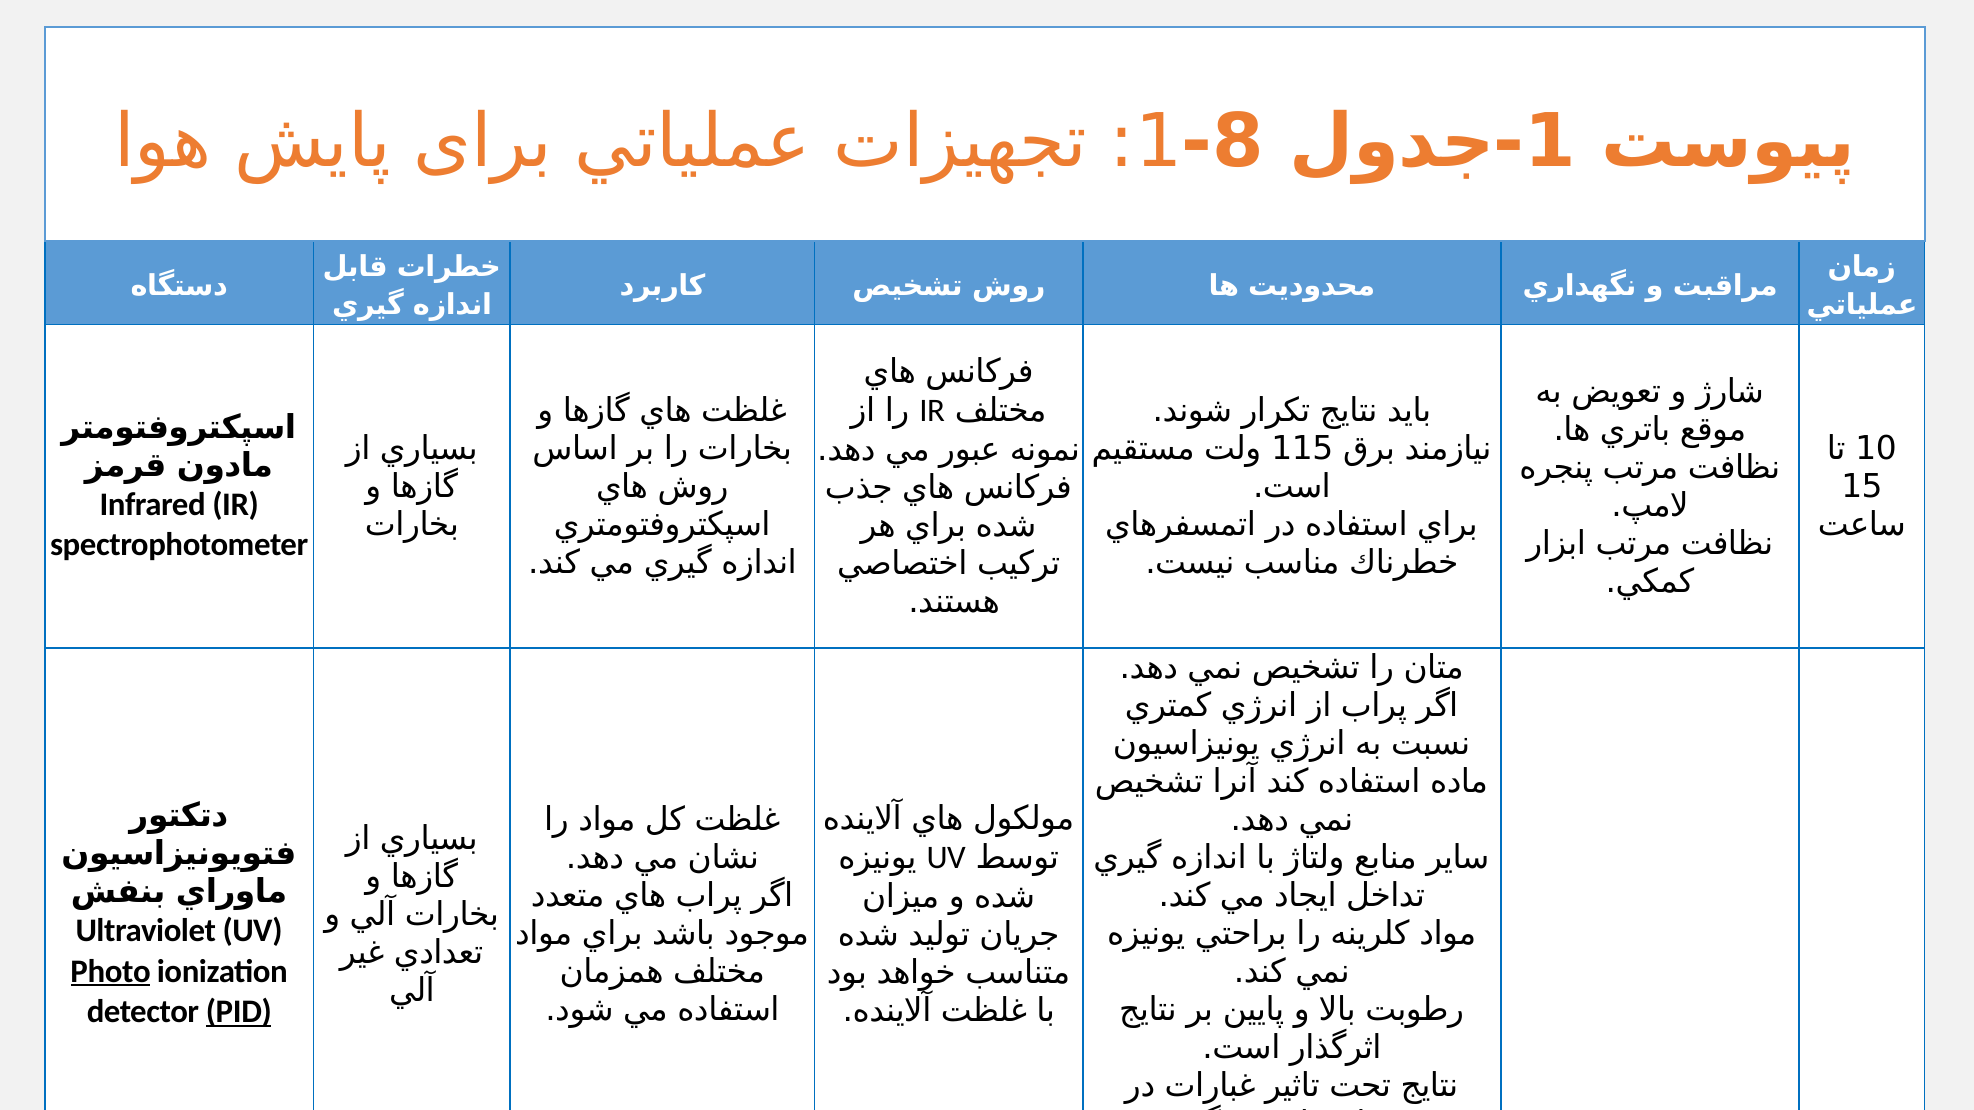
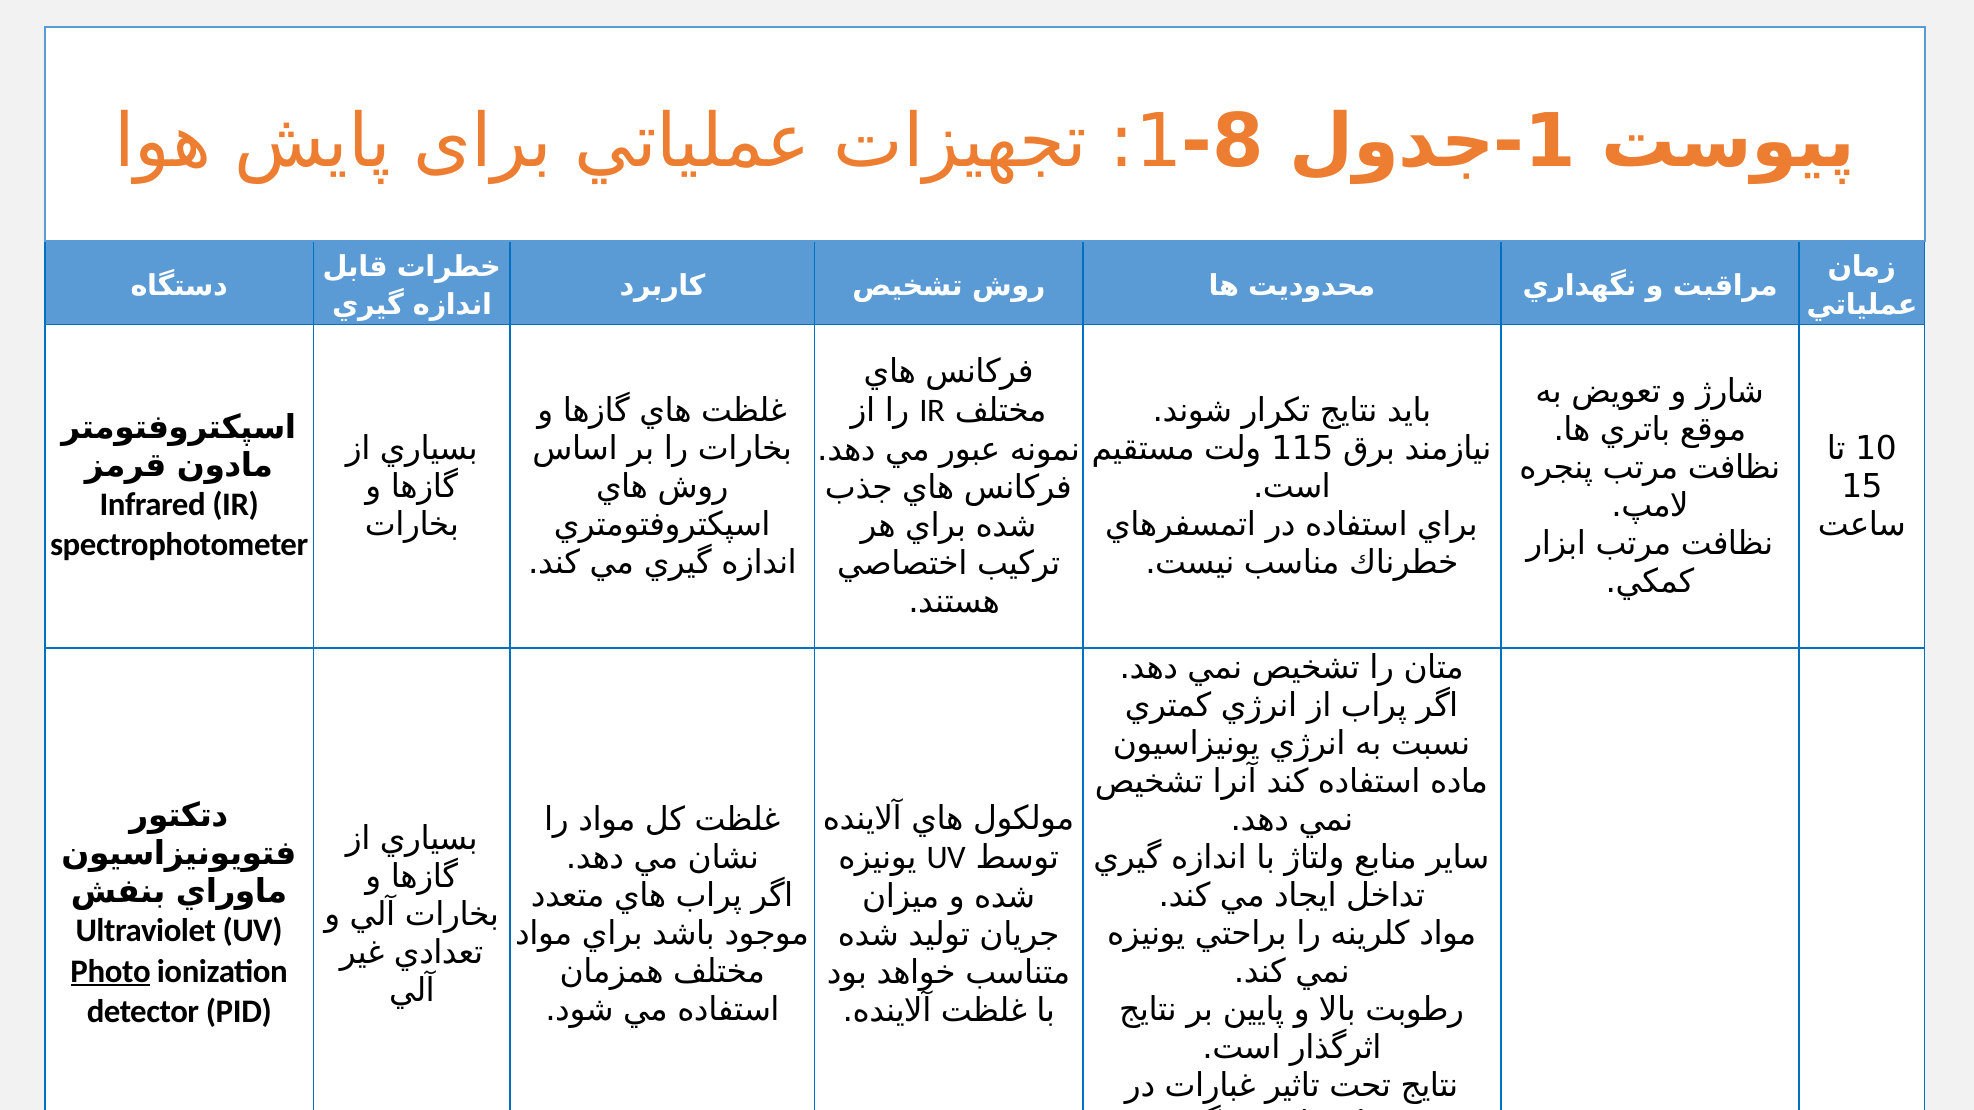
PID underline: present -> none (239, 1012)
